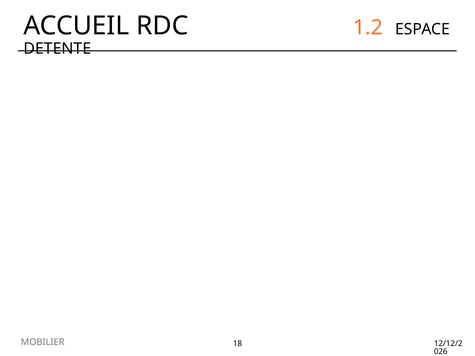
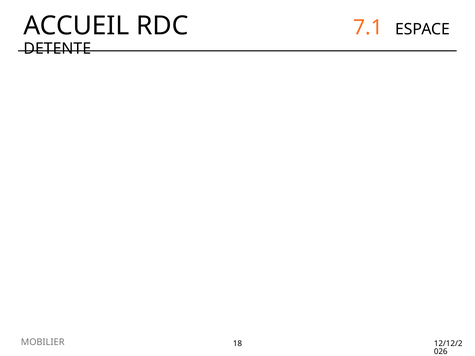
1.2: 1.2 -> 7.1 (368, 27)
